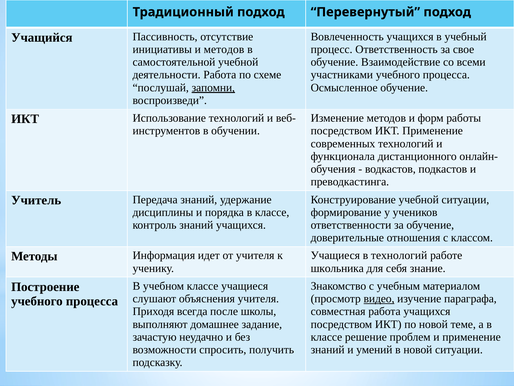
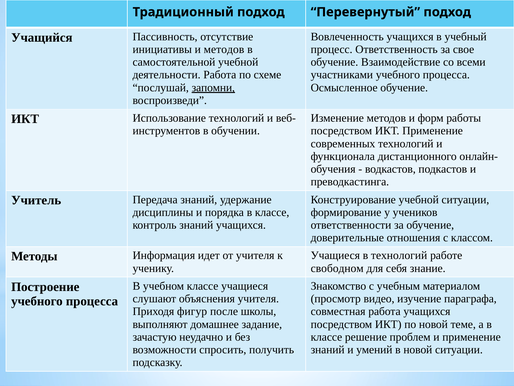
школьника: школьника -> свободном (337, 268)
видео underline: present -> none (379, 298)
всегда: всегда -> фигур (192, 311)
